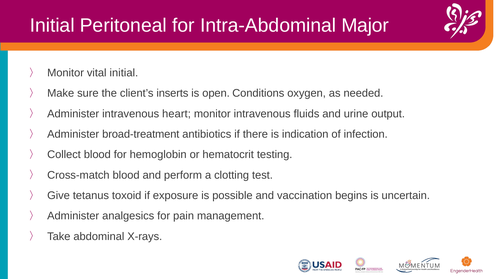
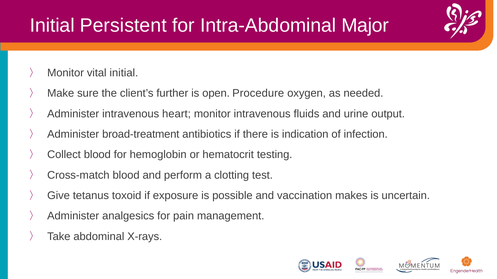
Peritoneal: Peritoneal -> Persistent (123, 26)
inserts: inserts -> further (172, 94)
Conditions: Conditions -> Procedure (258, 94)
begins: begins -> makes (351, 196)
